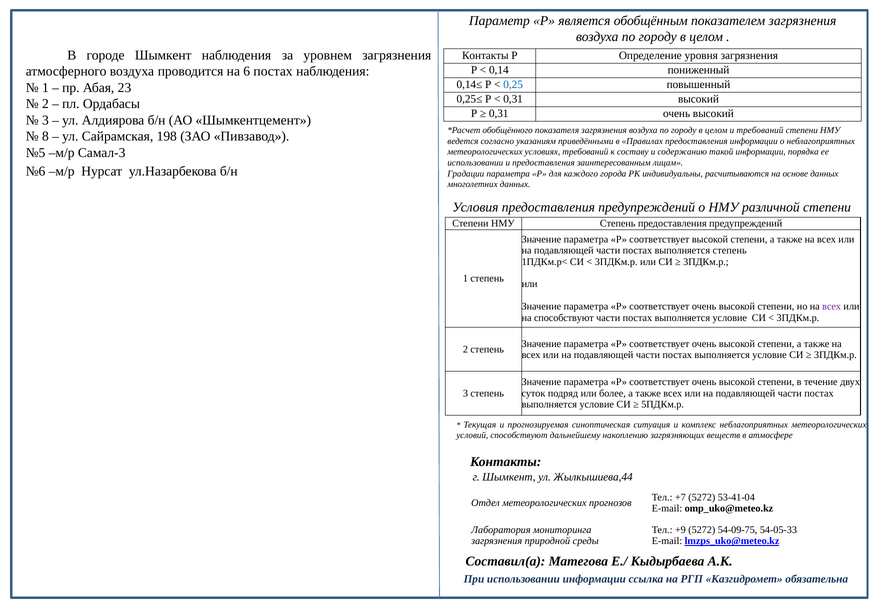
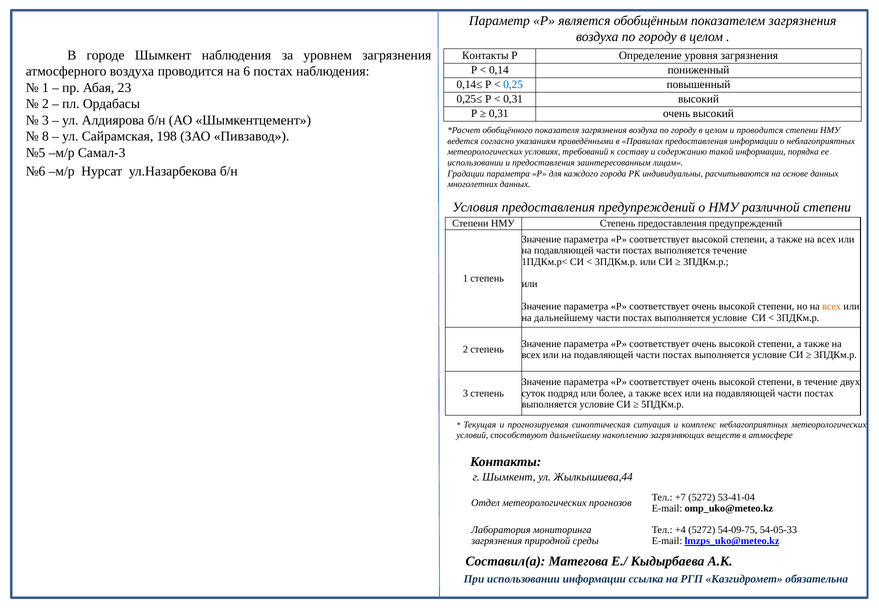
и требований: требований -> проводится (760, 131)
выполняется степень: степень -> течение (730, 251)
всех colour: purple -> orange (832, 307)
на способствуют: способствуют -> дальнейшему (564, 318)
+9: +9 -> +4 (680, 530)
